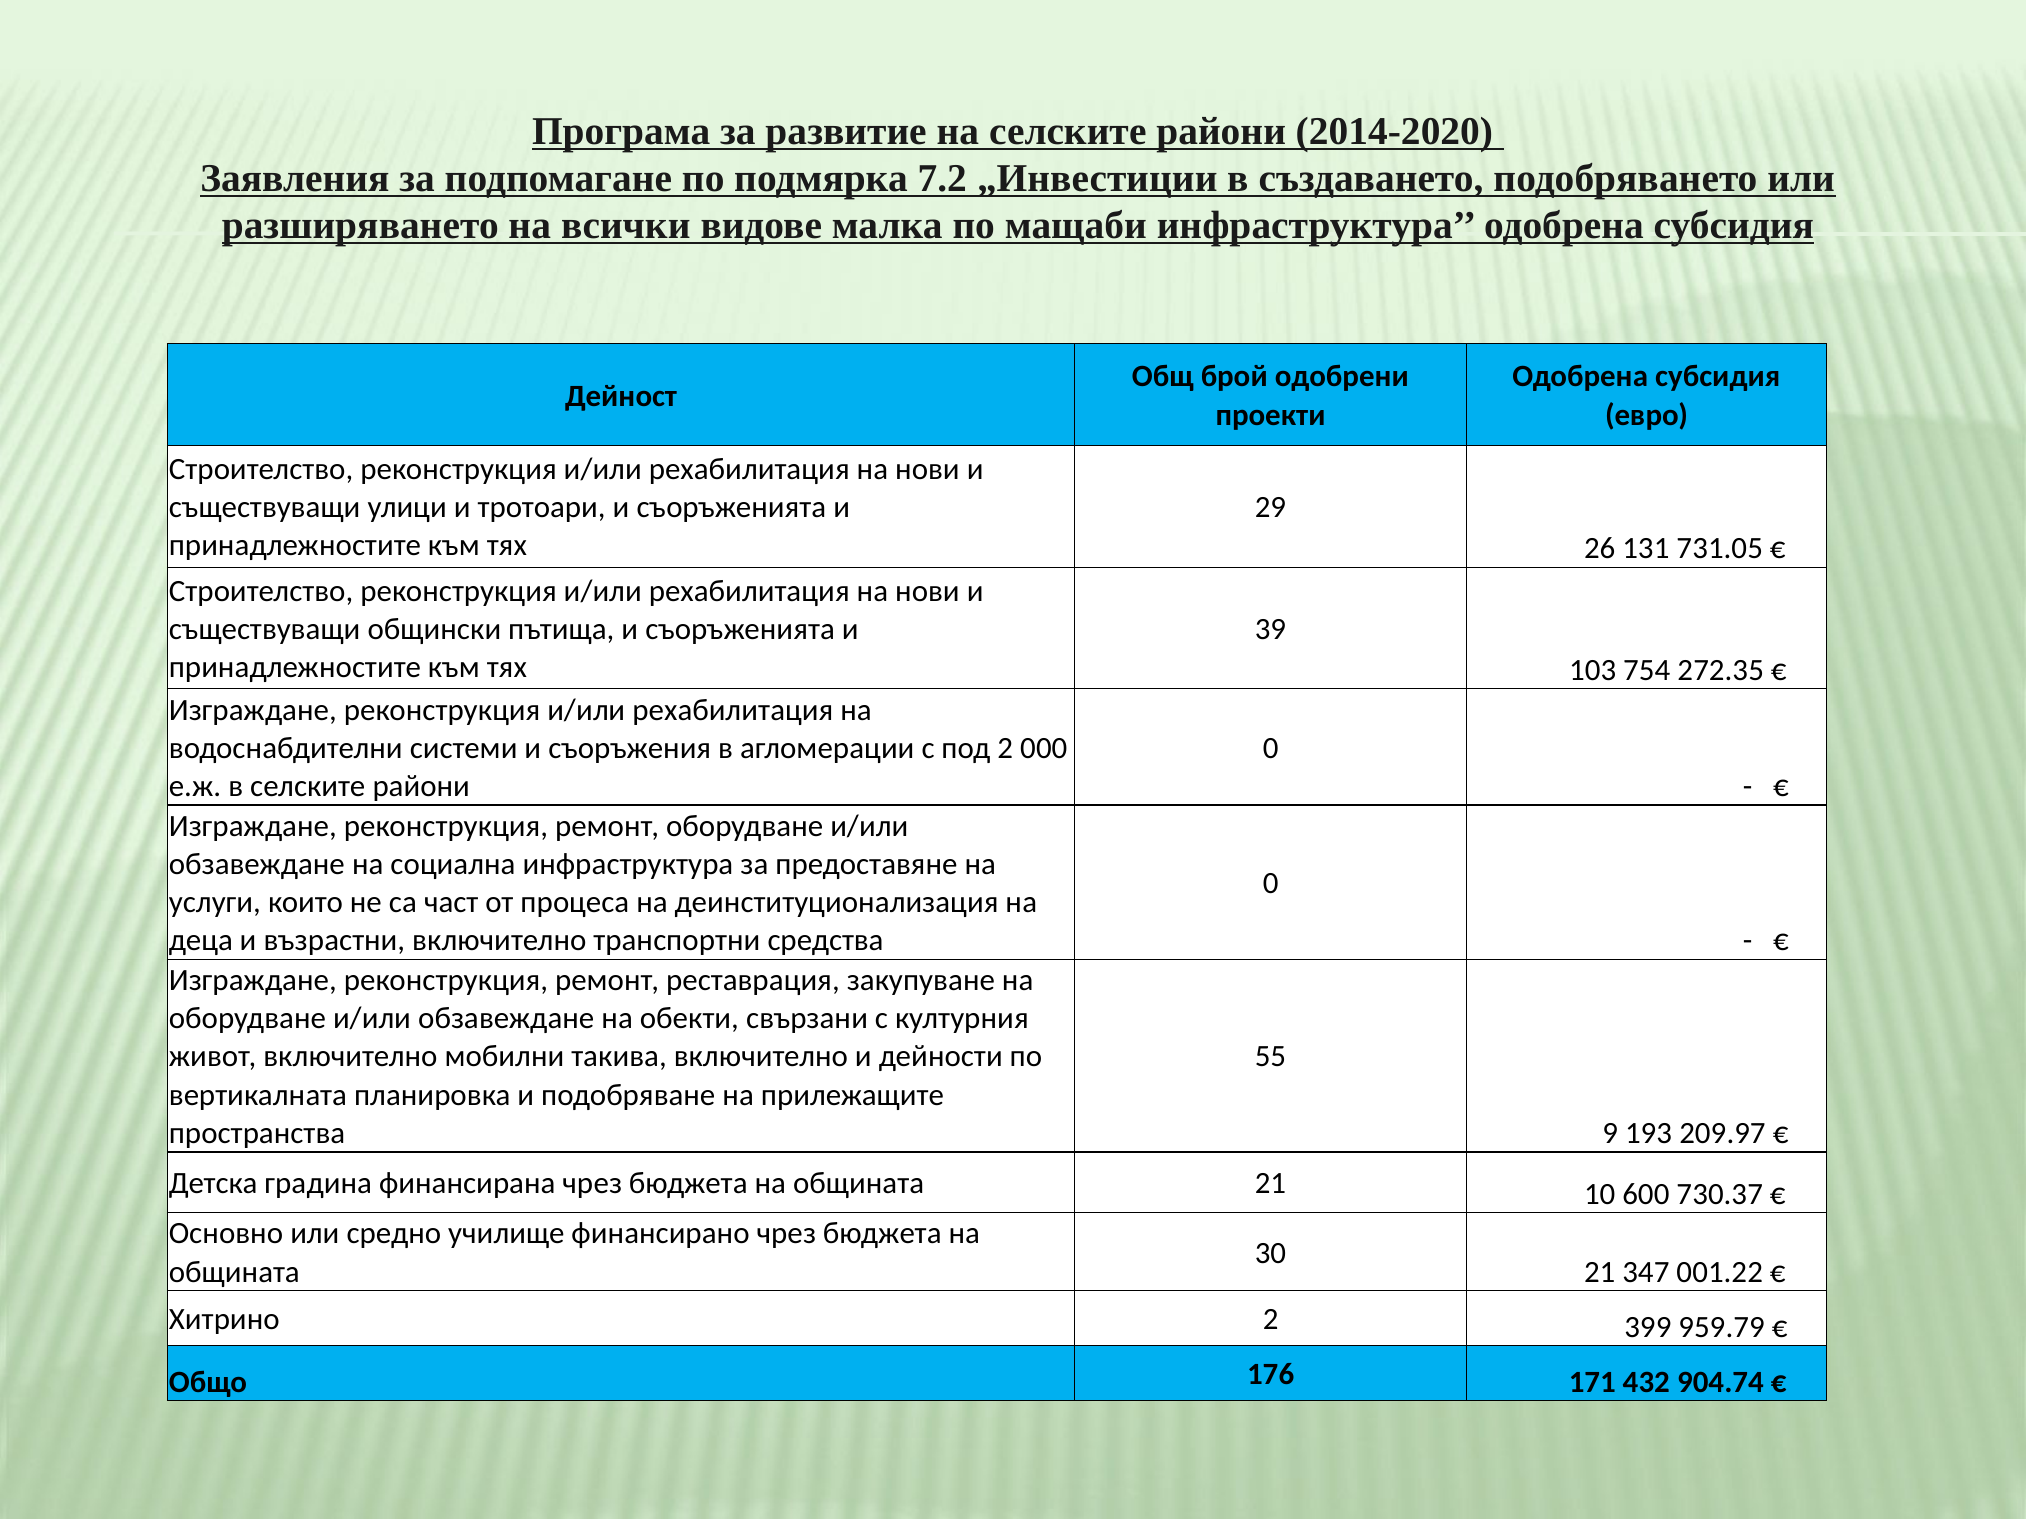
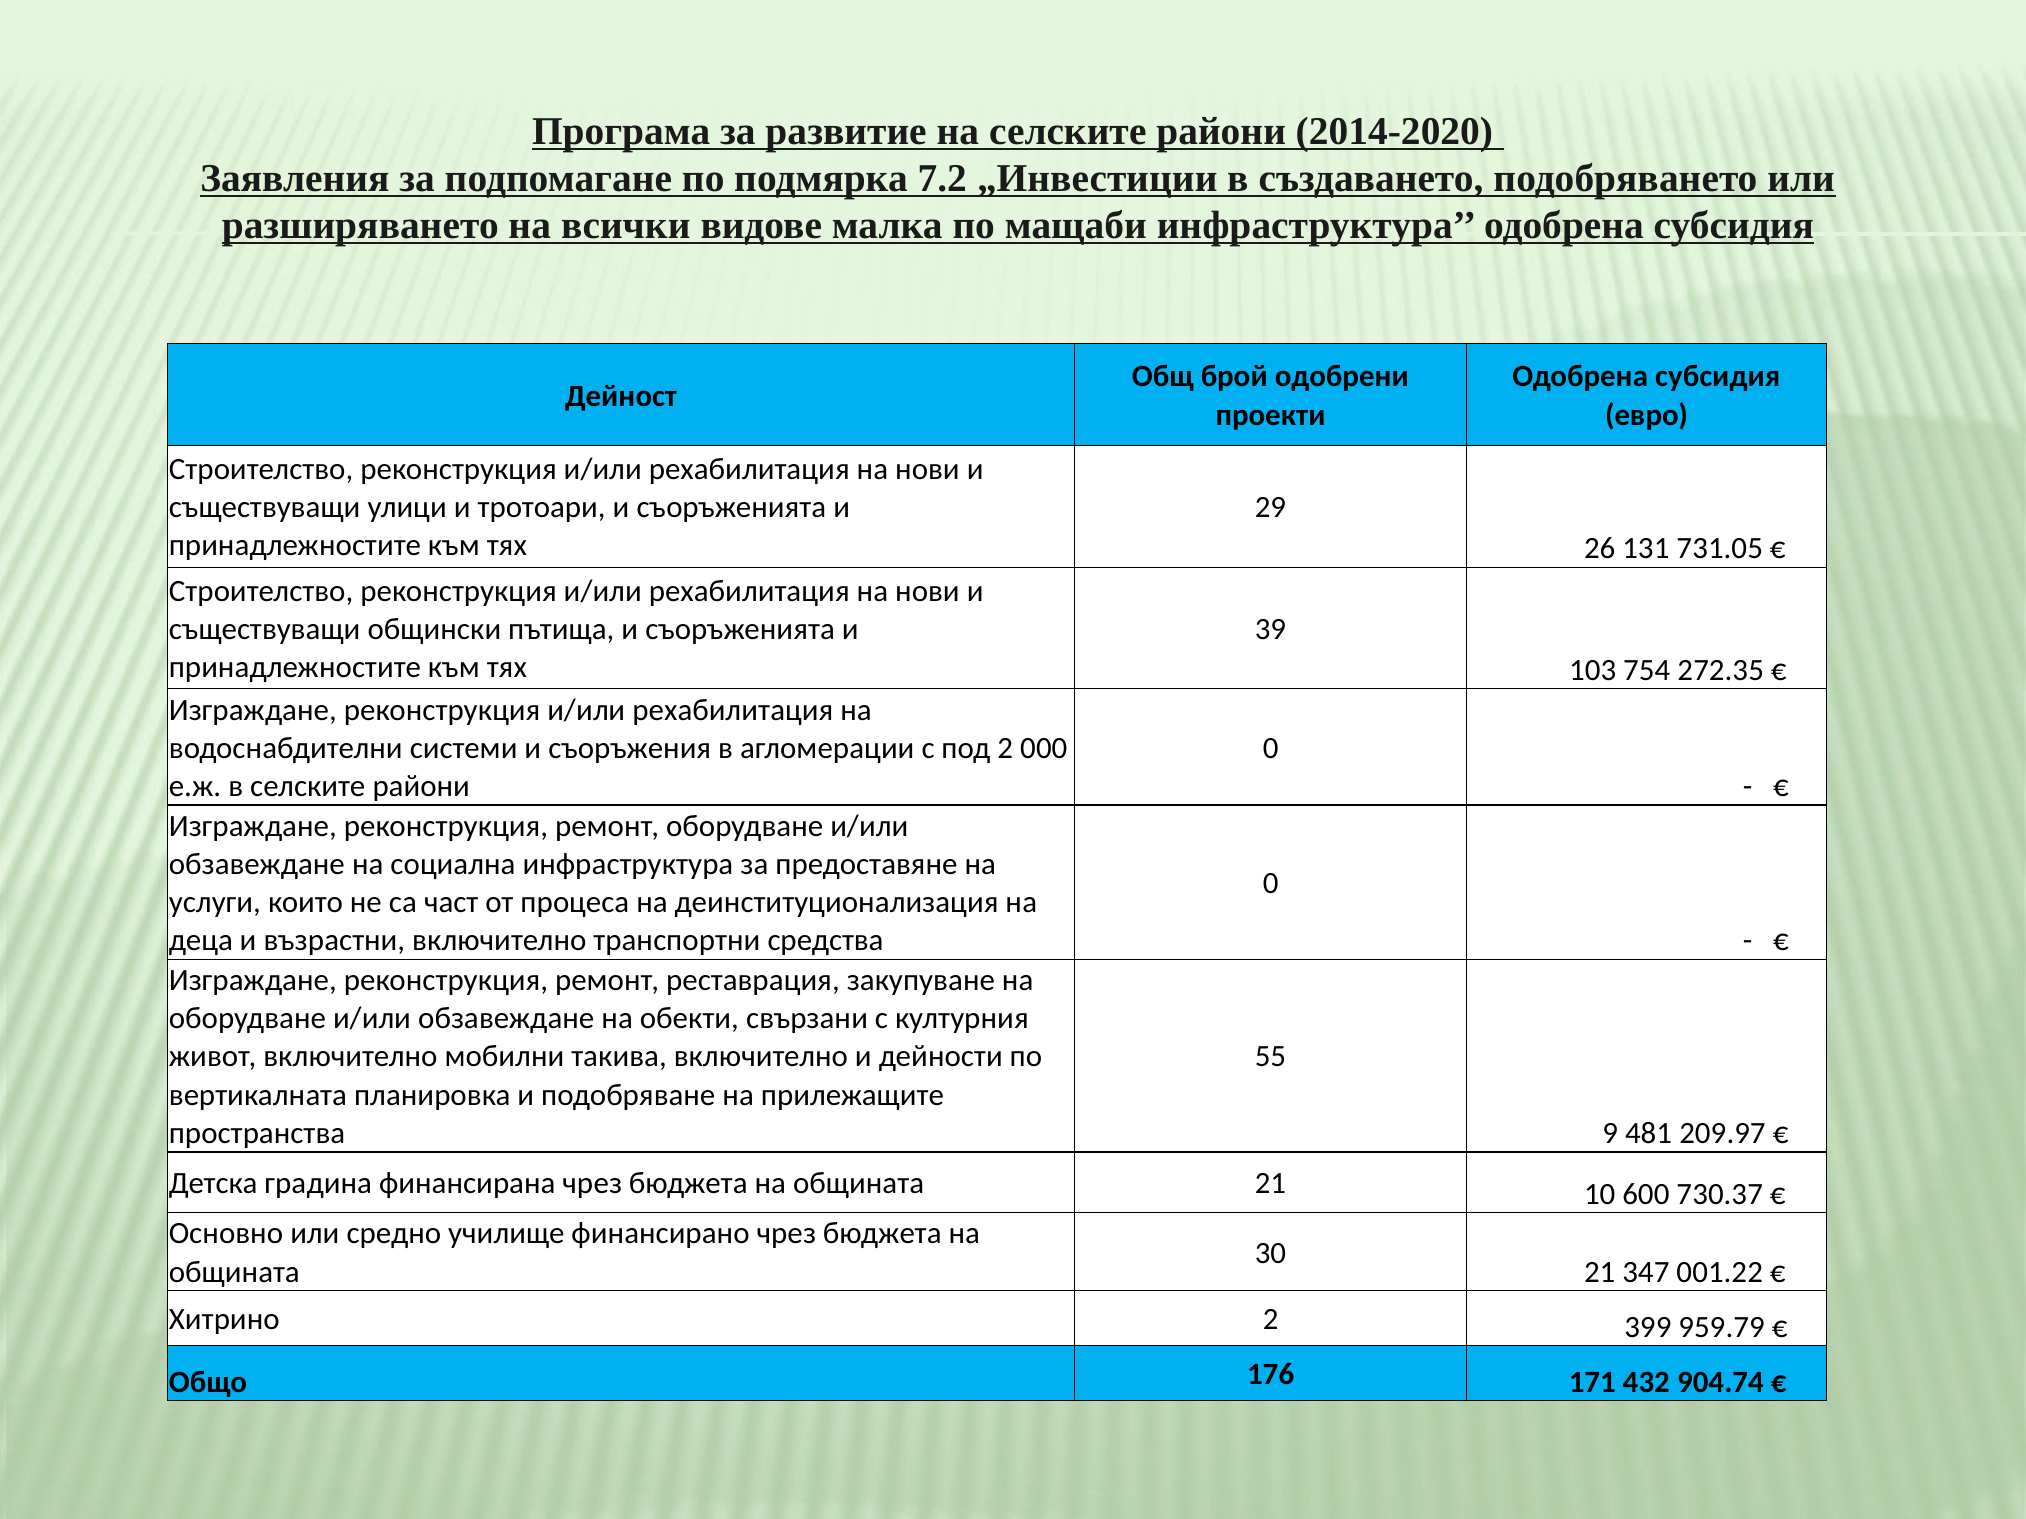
193: 193 -> 481 (1649, 1134)
